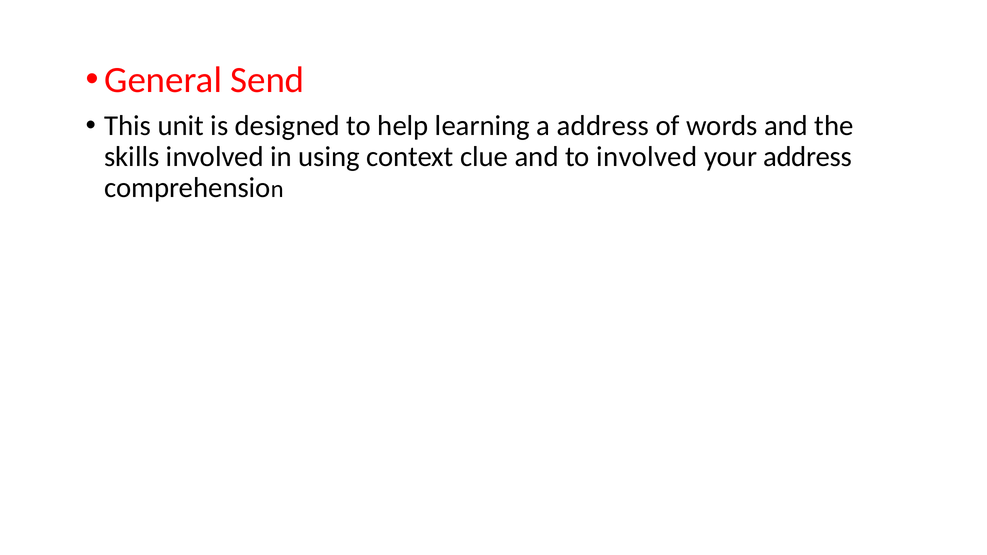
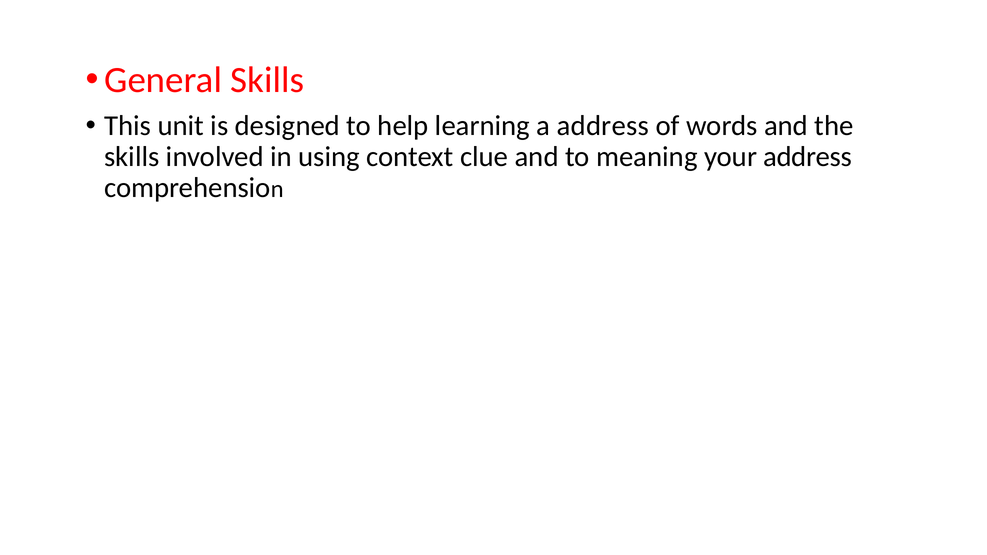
General Send: Send -> Skills (267, 80)
to involved: involved -> meaning (647, 157)
